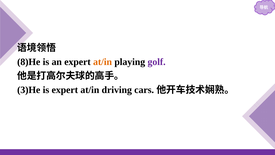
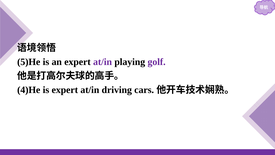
8)He: 8)He -> 5)He (29, 62)
at/in colour: orange -> purple (103, 62)
3)He: 3)He -> 4)He (29, 90)
